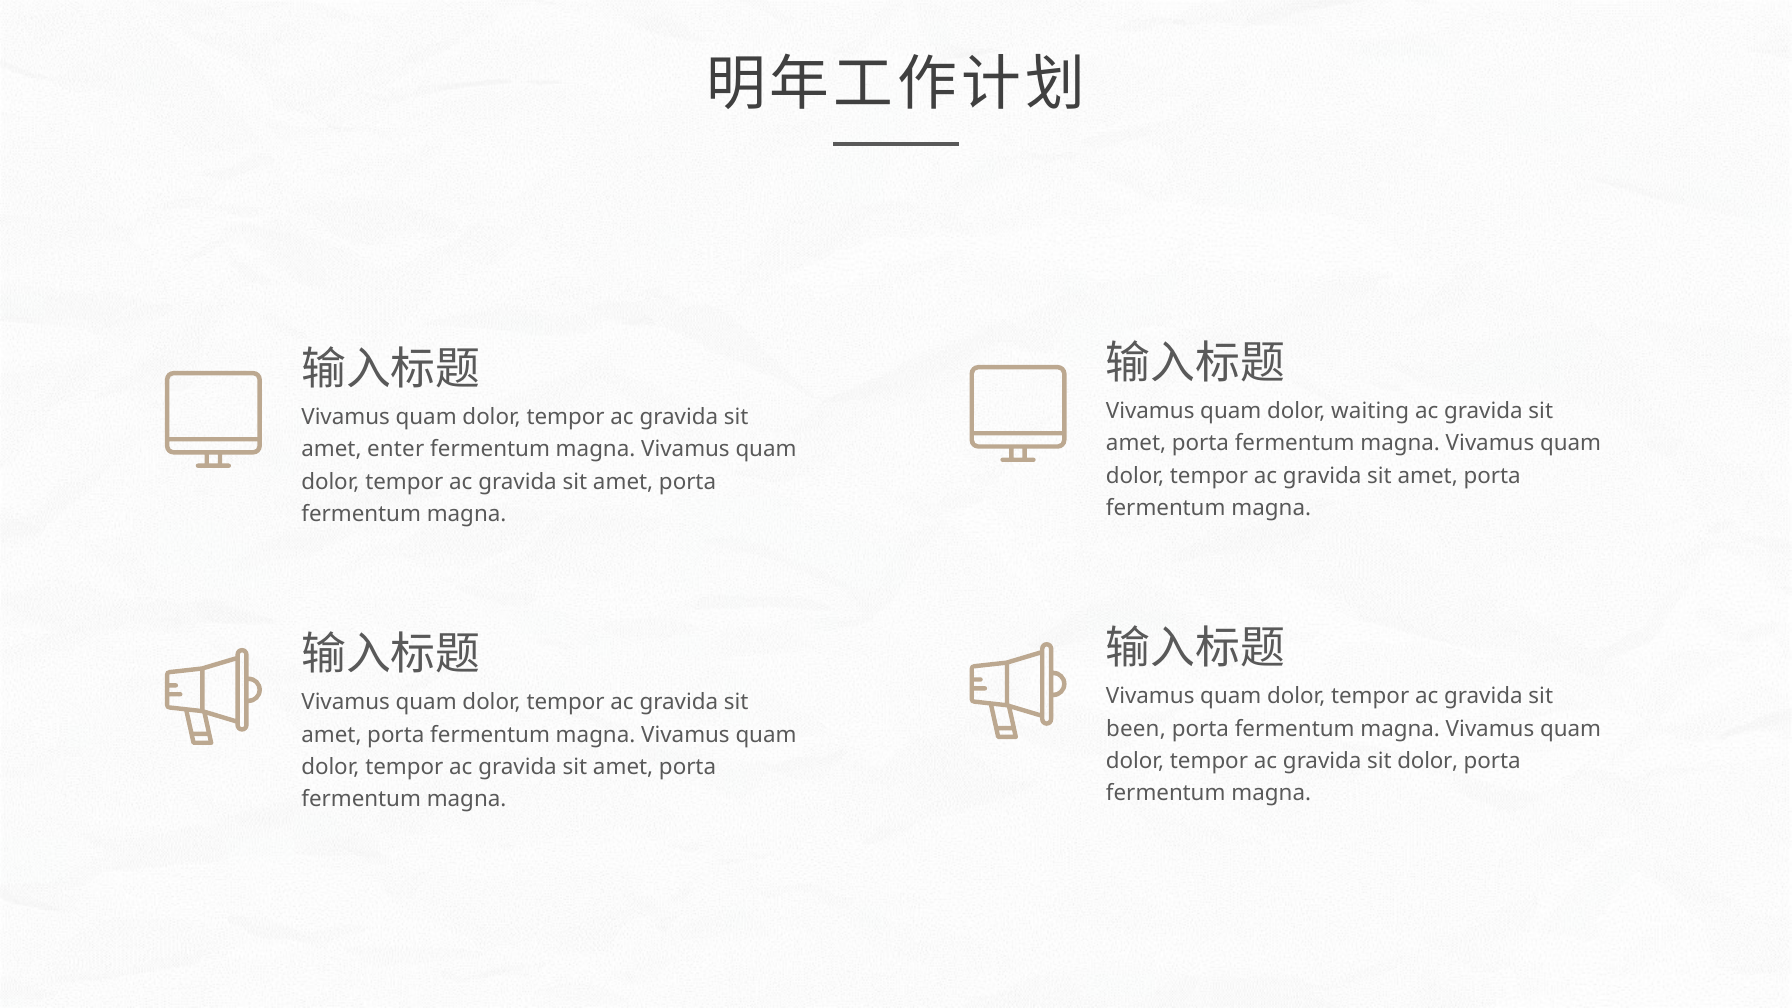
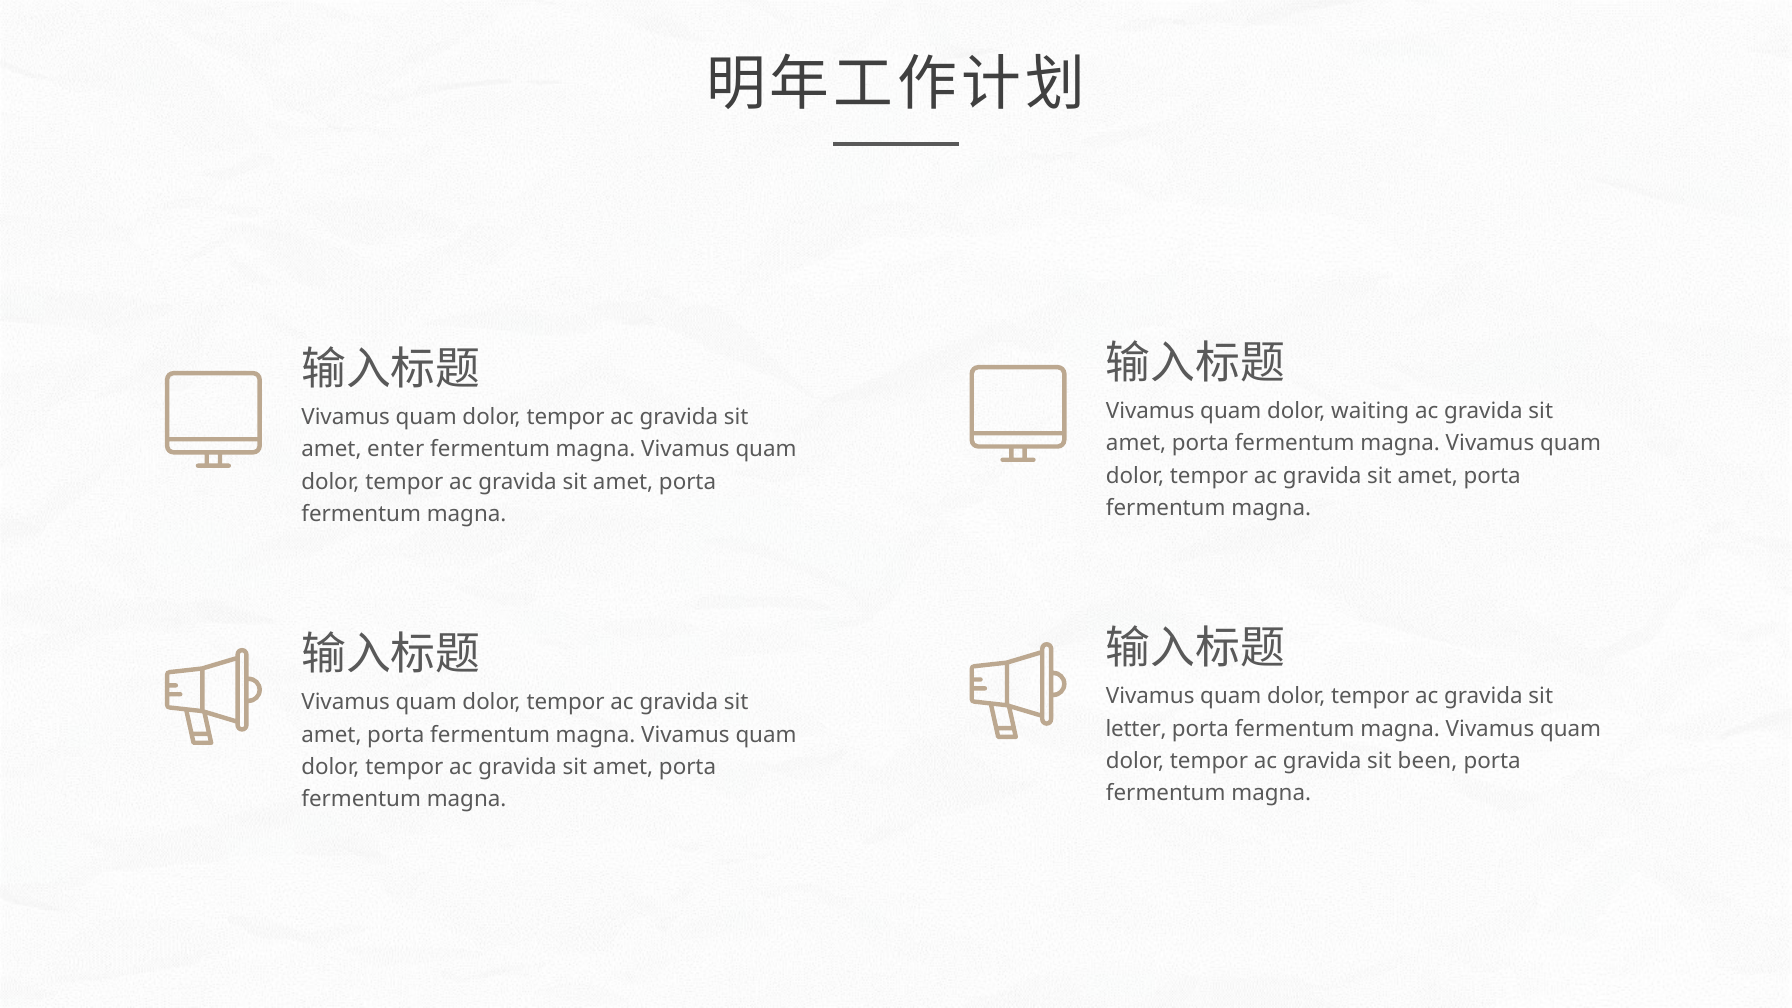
been: been -> letter (1136, 729)
sit dolor: dolor -> been (1428, 761)
